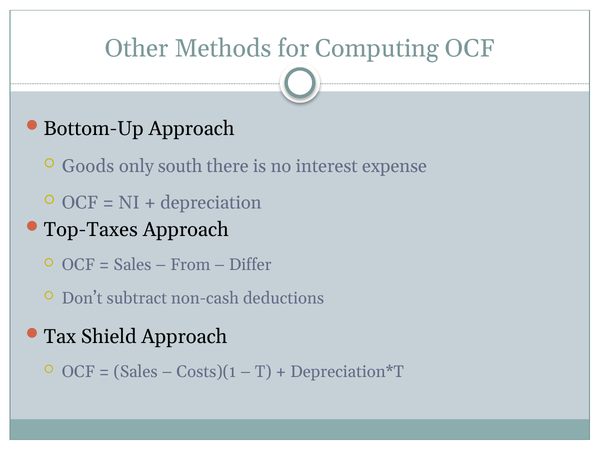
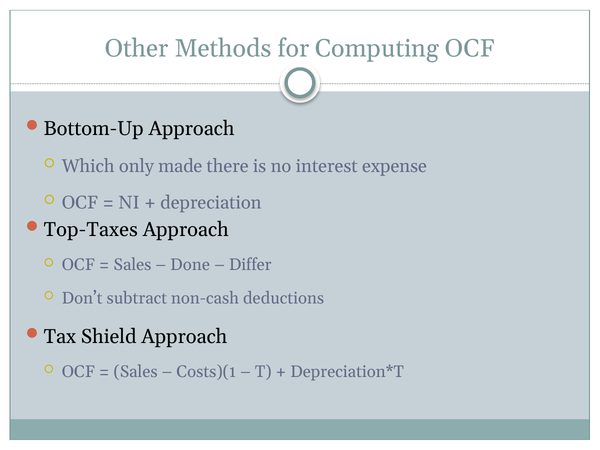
Goods: Goods -> Which (88, 166)
south: south -> made (180, 166)
From: From -> Done (190, 265)
